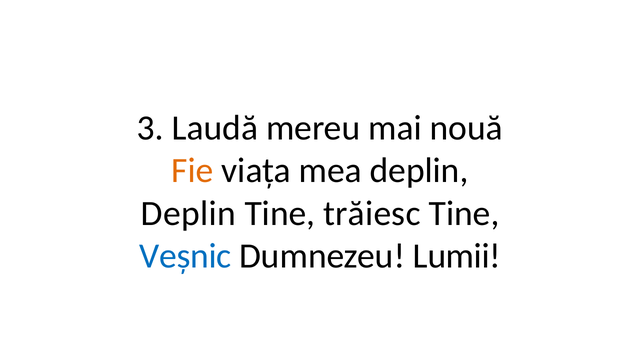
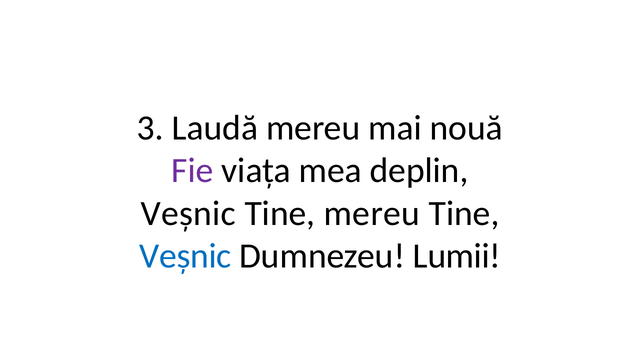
Fie colour: orange -> purple (192, 171)
Deplin: Deplin -> Veșnic (188, 213)
Tine trăiesc: trăiesc -> mereu (372, 213)
